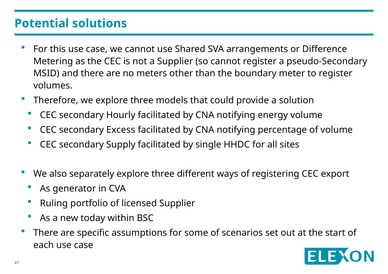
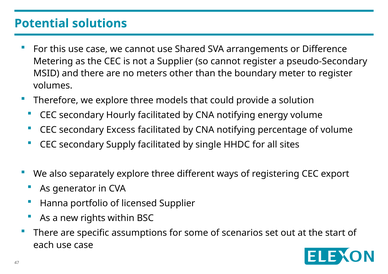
Ruling: Ruling -> Hanna (54, 204)
today: today -> rights (93, 218)
